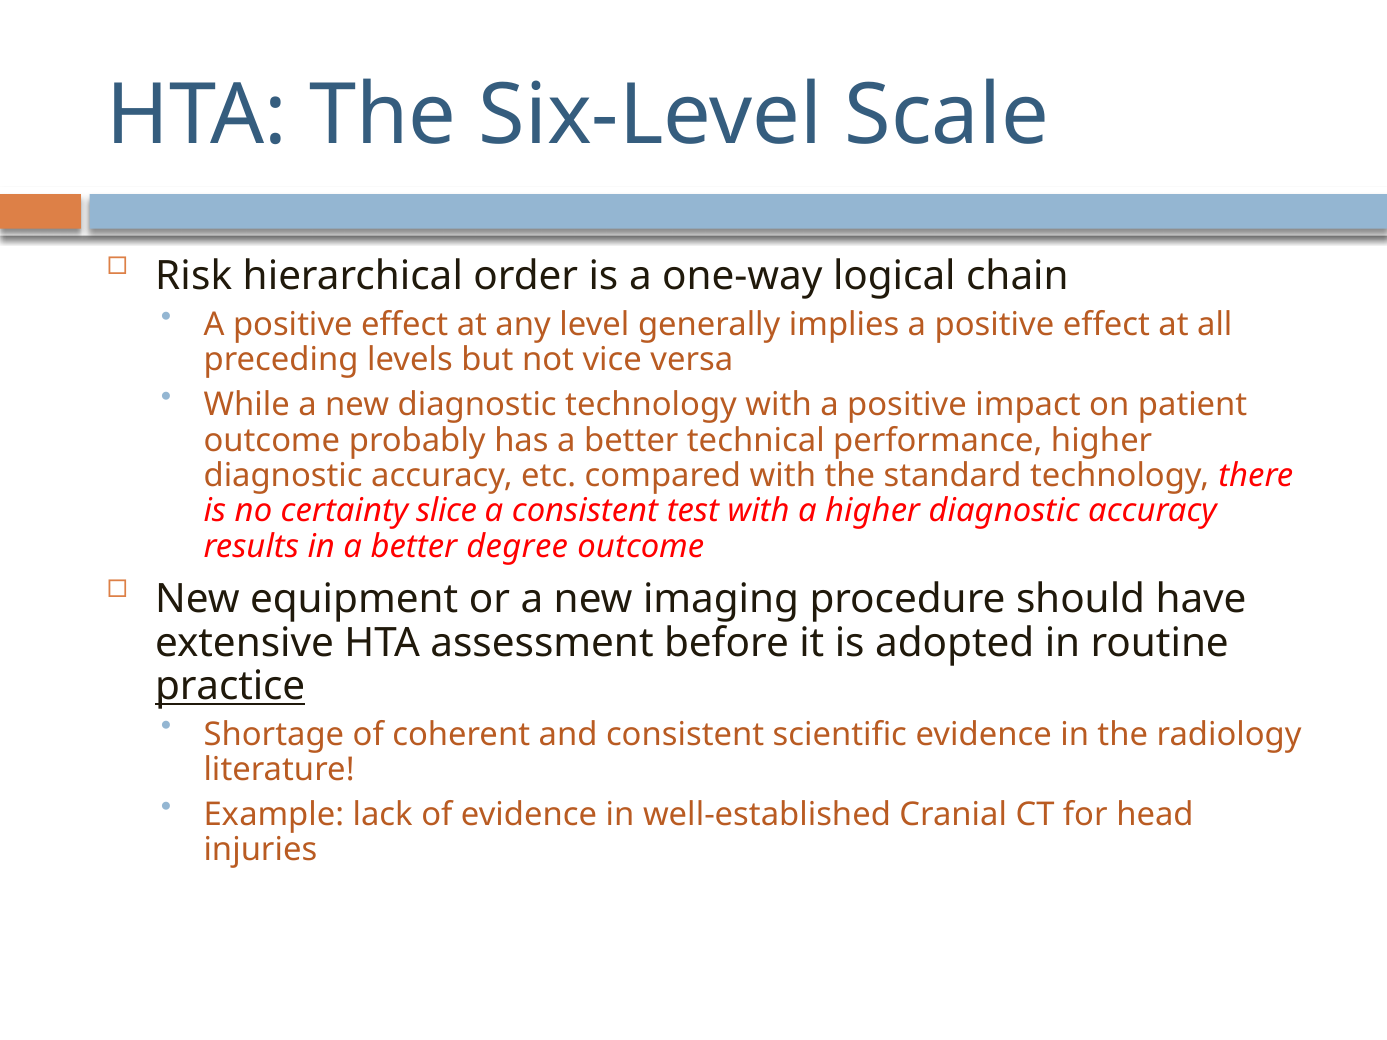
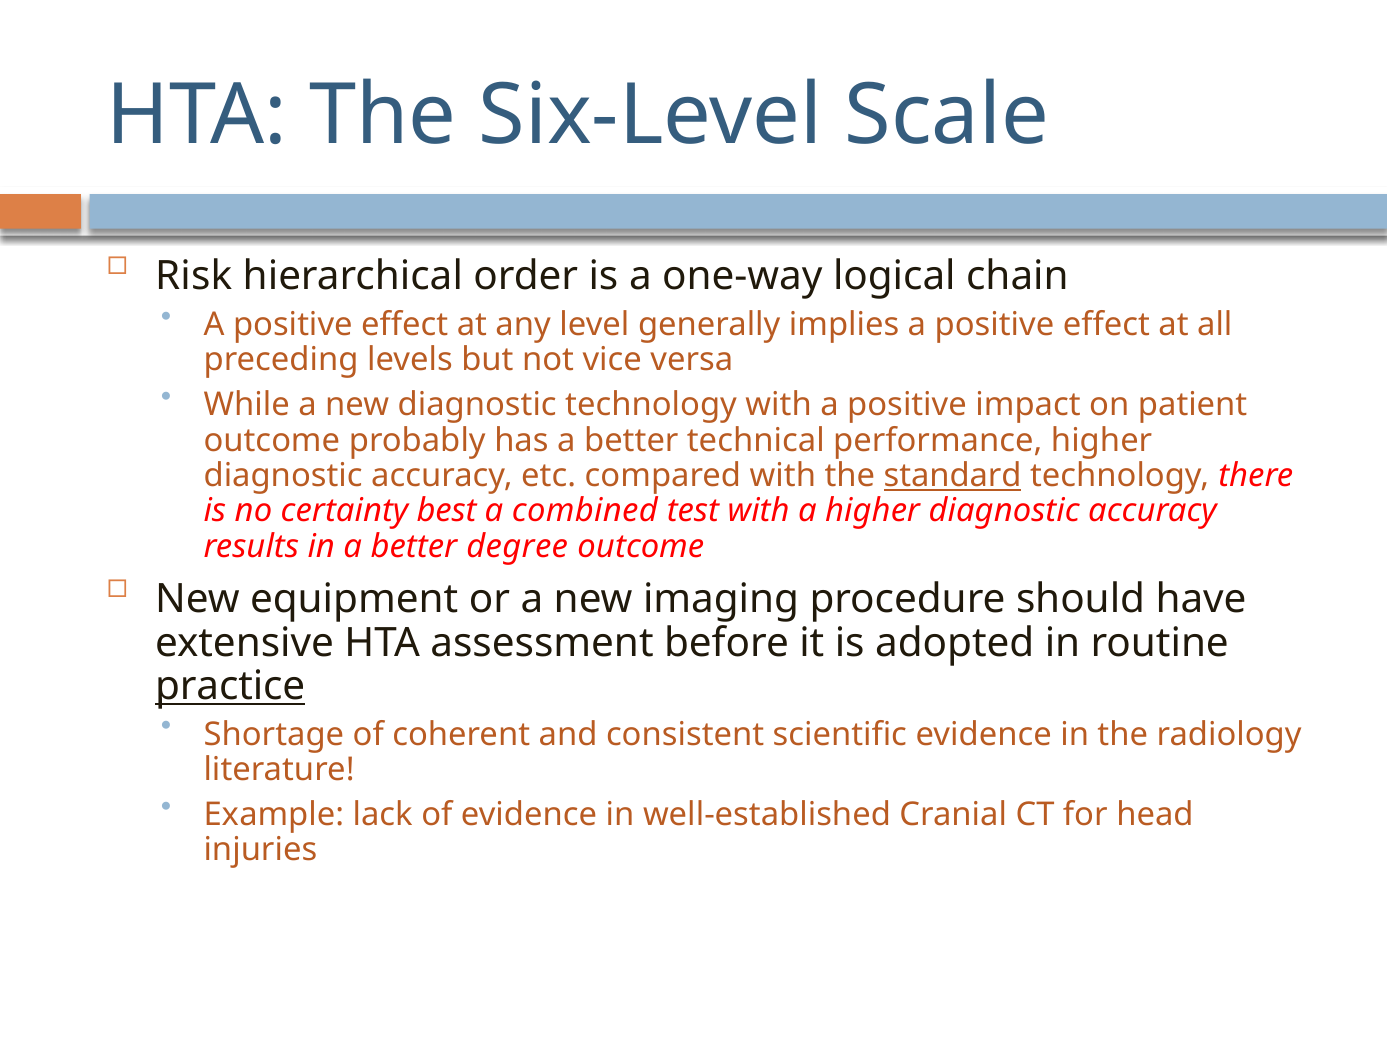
standard underline: none -> present (953, 476)
slice: slice -> best (447, 511)
a consistent: consistent -> combined (585, 511)
